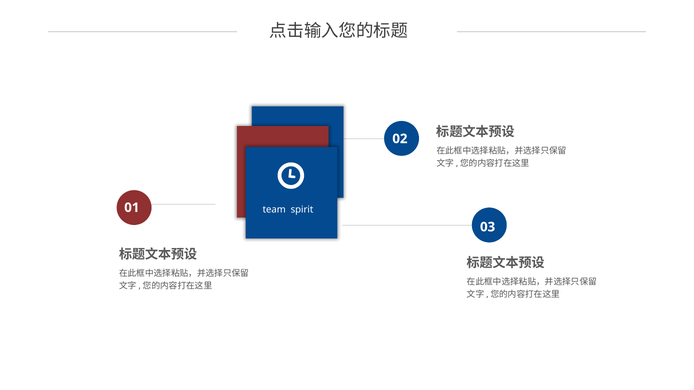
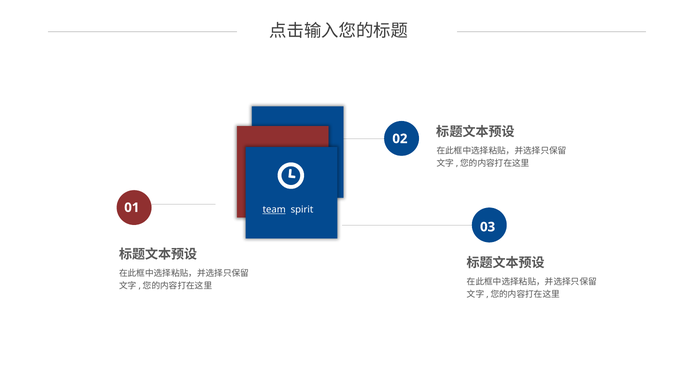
team underline: none -> present (274, 210)
